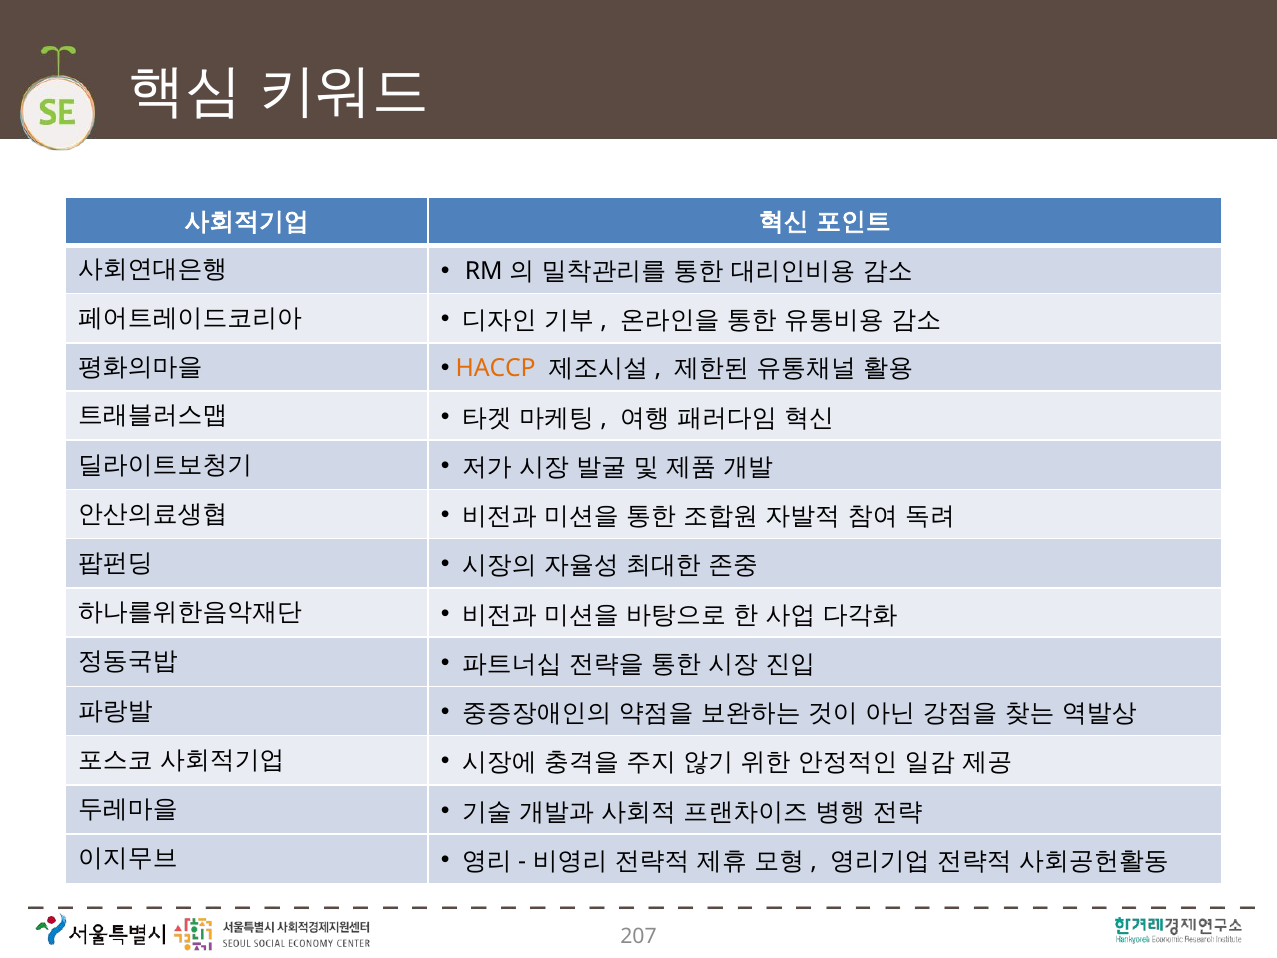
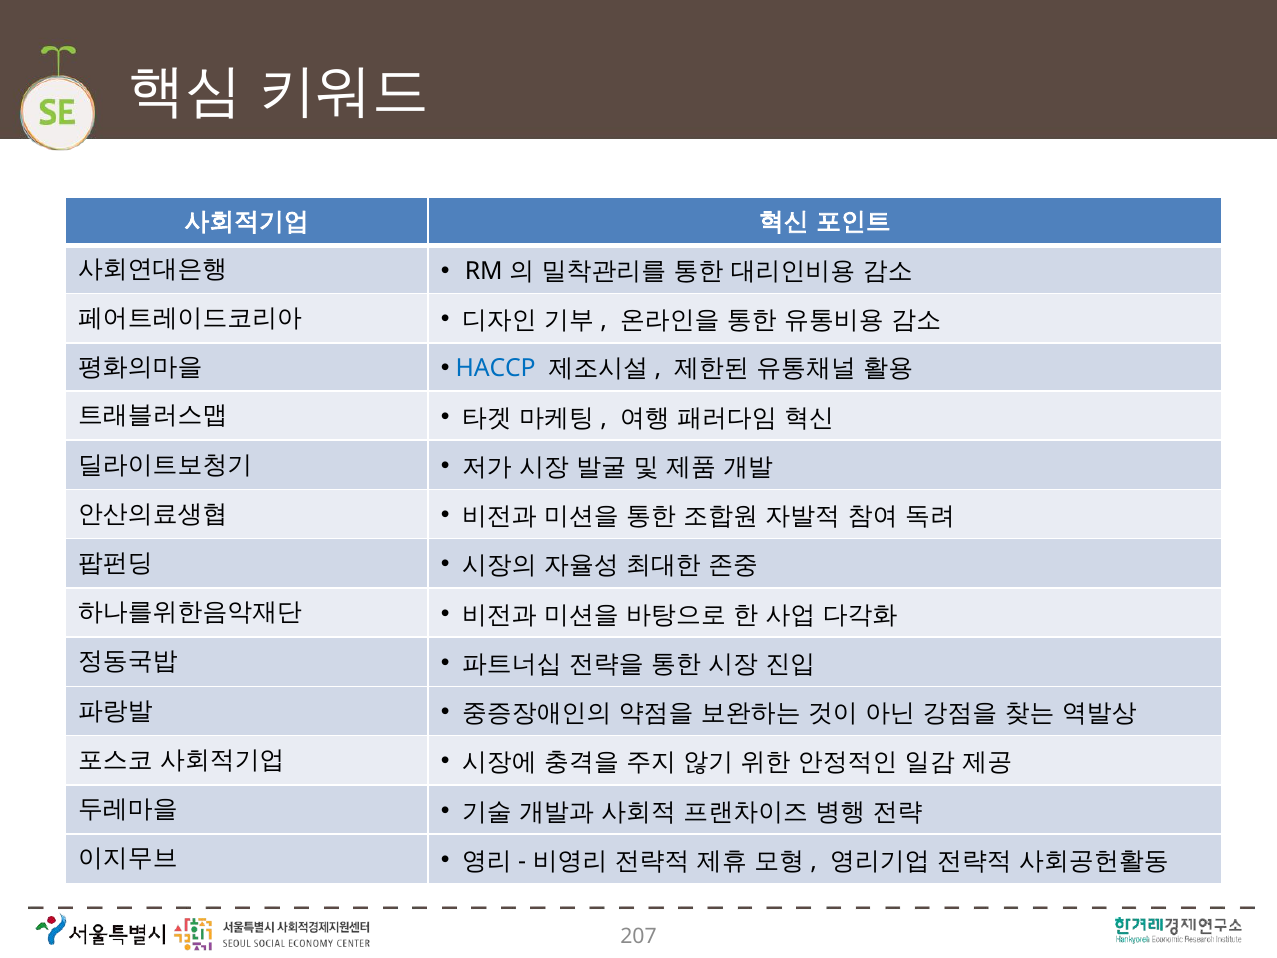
HACCP colour: orange -> blue (496, 368)
